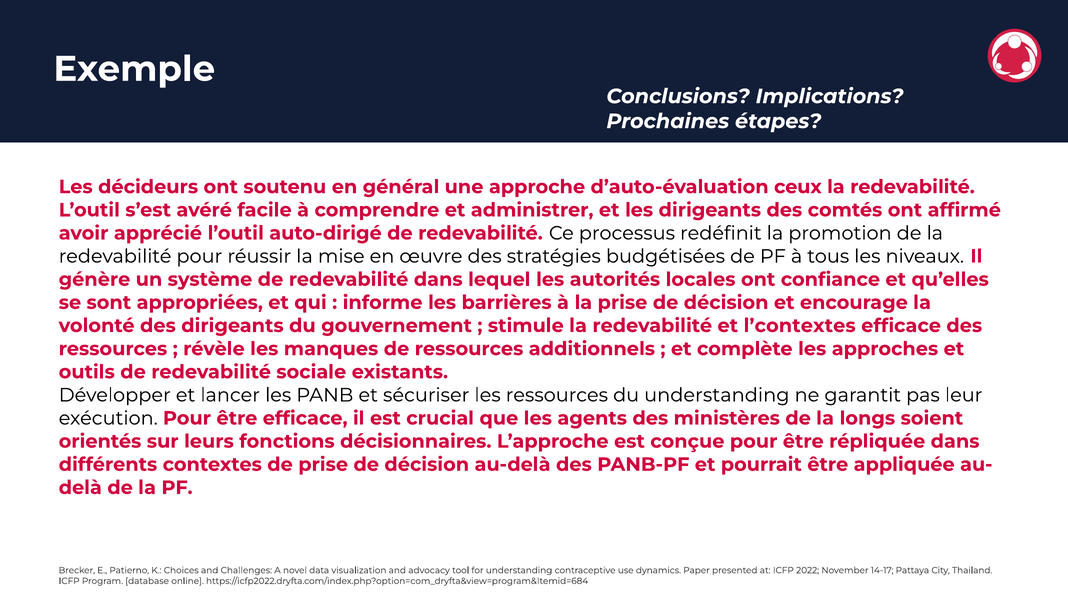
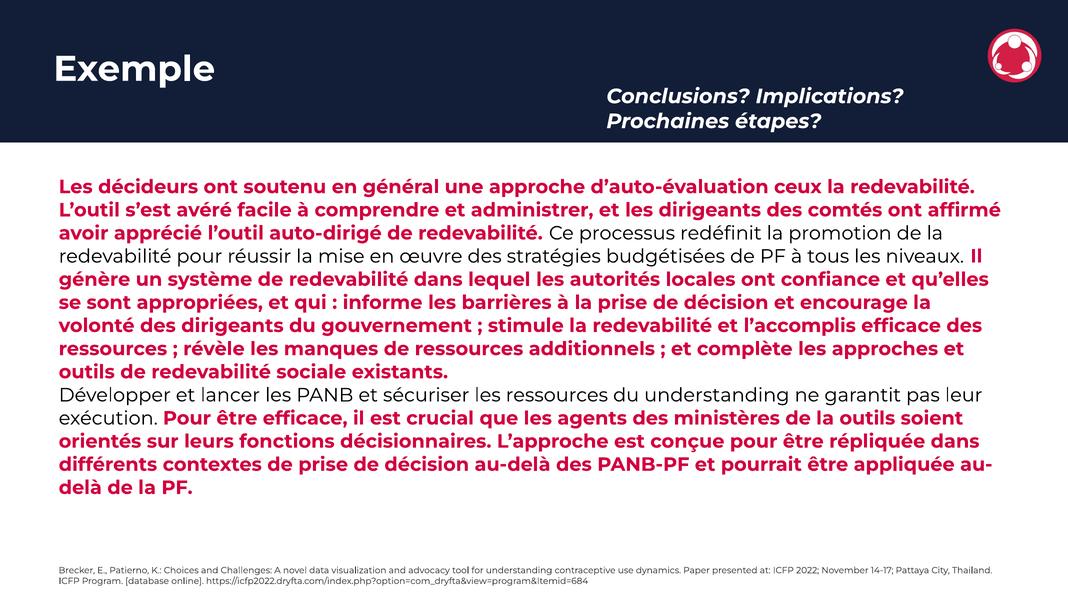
l’contextes: l’contextes -> l’accomplis (800, 326)
la longs: longs -> outils (867, 418)
